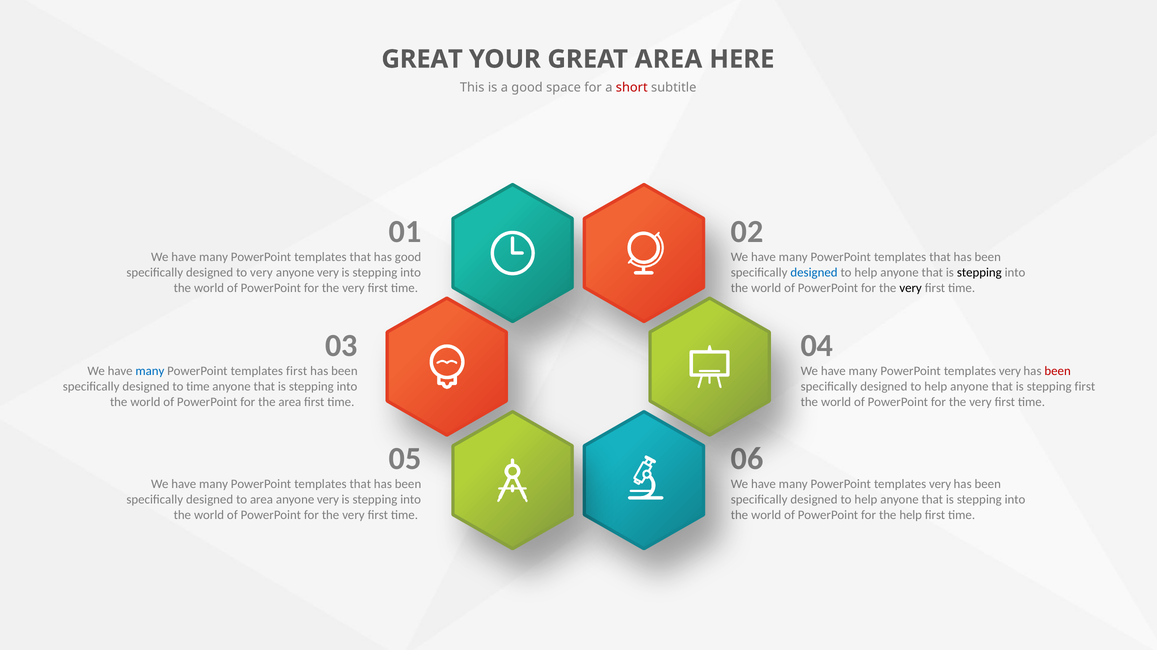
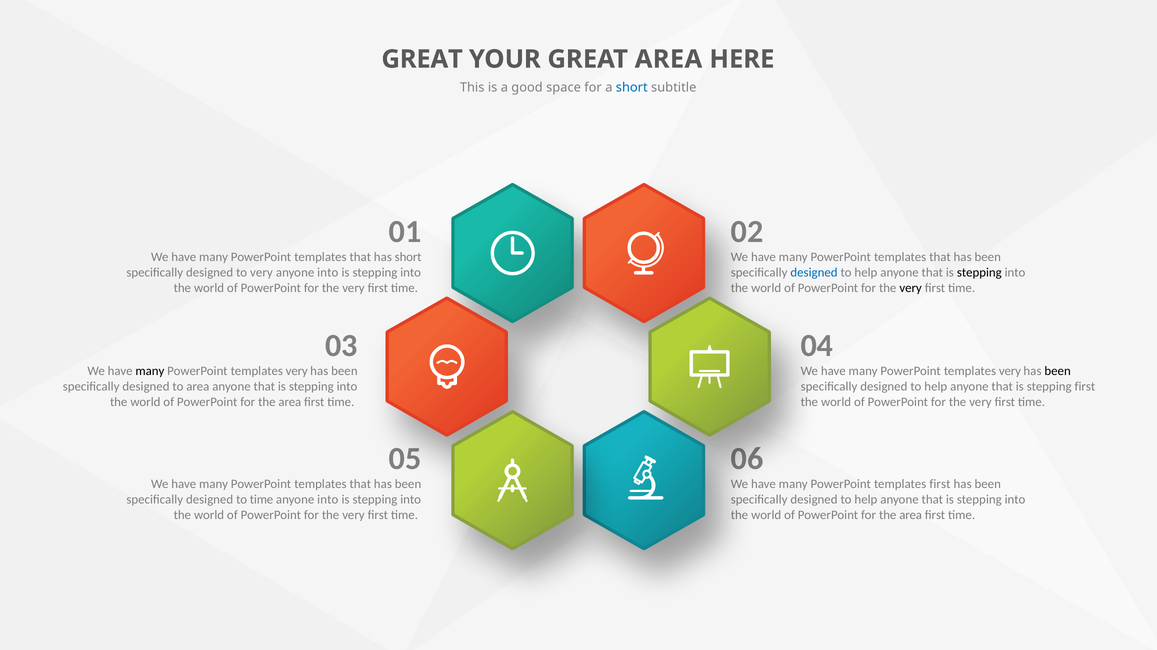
short colour: red -> blue (632, 87)
has good: good -> short (408, 257)
very: very -> into (328, 273)
many colour: blue -> black (150, 371)
first: first -> very (297, 371)
been colour: red -> black (1058, 371)
to time: time -> area (198, 387)
very: very -> first (940, 485)
to area: area -> time (262, 500)
very: very -> into (328, 500)
help: help -> area (911, 515)
